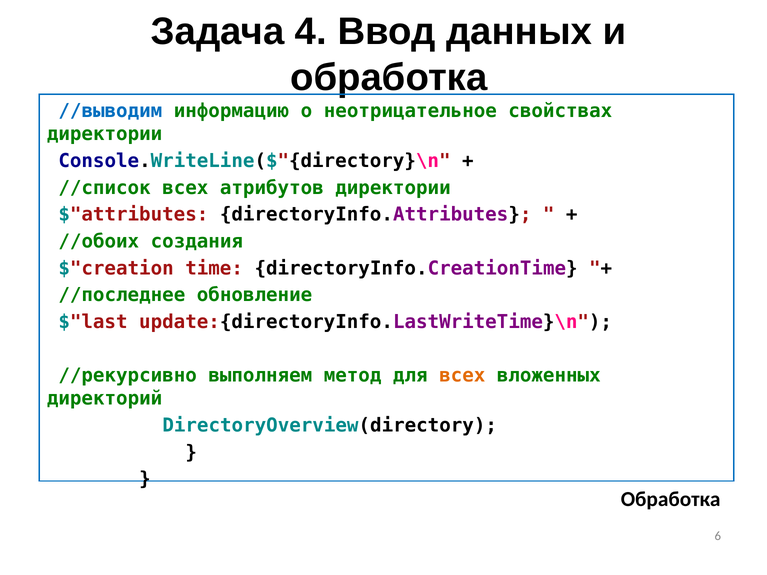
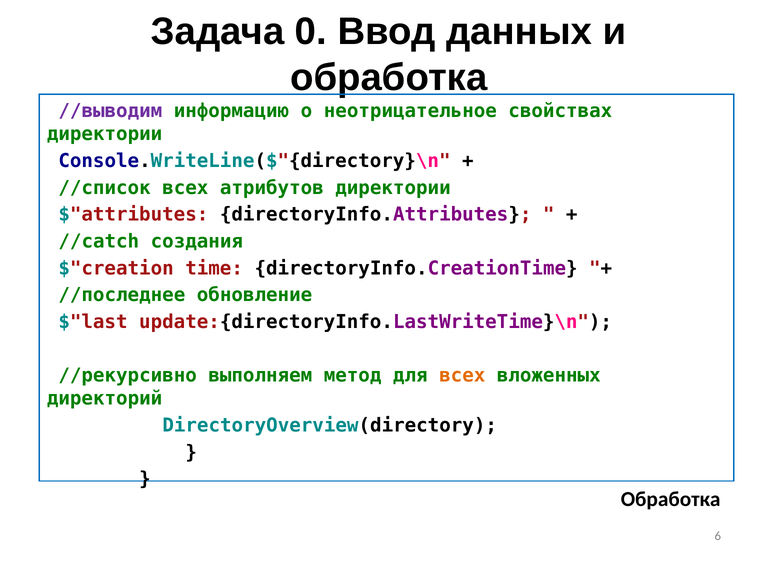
4: 4 -> 0 (311, 31)
//выводим colour: blue -> purple (110, 111)
//обоих: //обоих -> //catch (99, 241)
